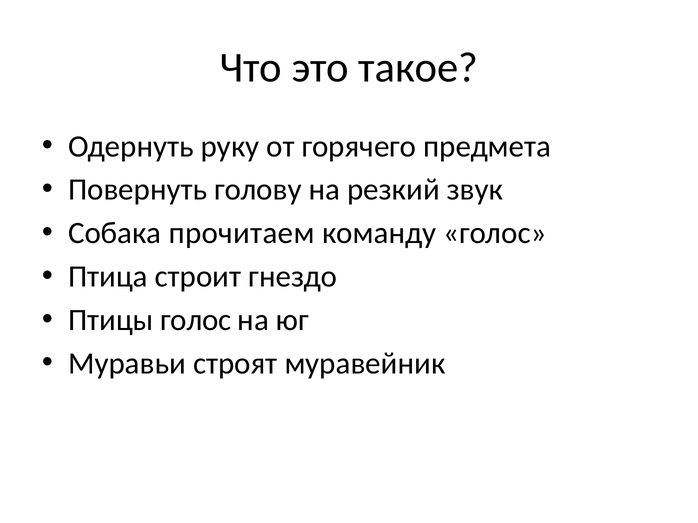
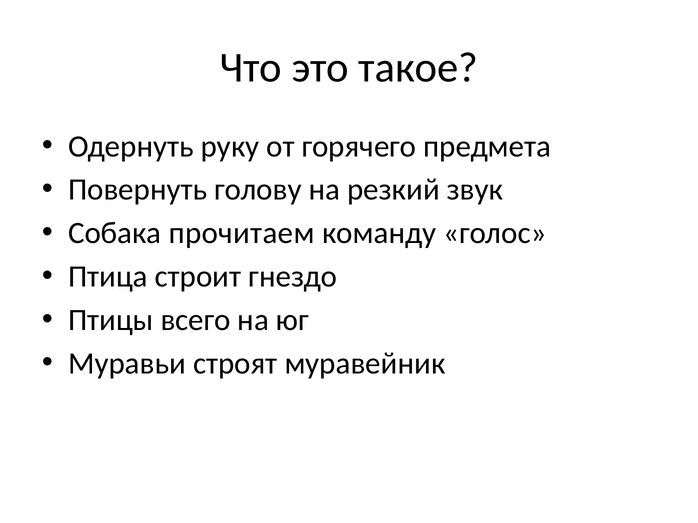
Птицы голос: голос -> всего (196, 320)
